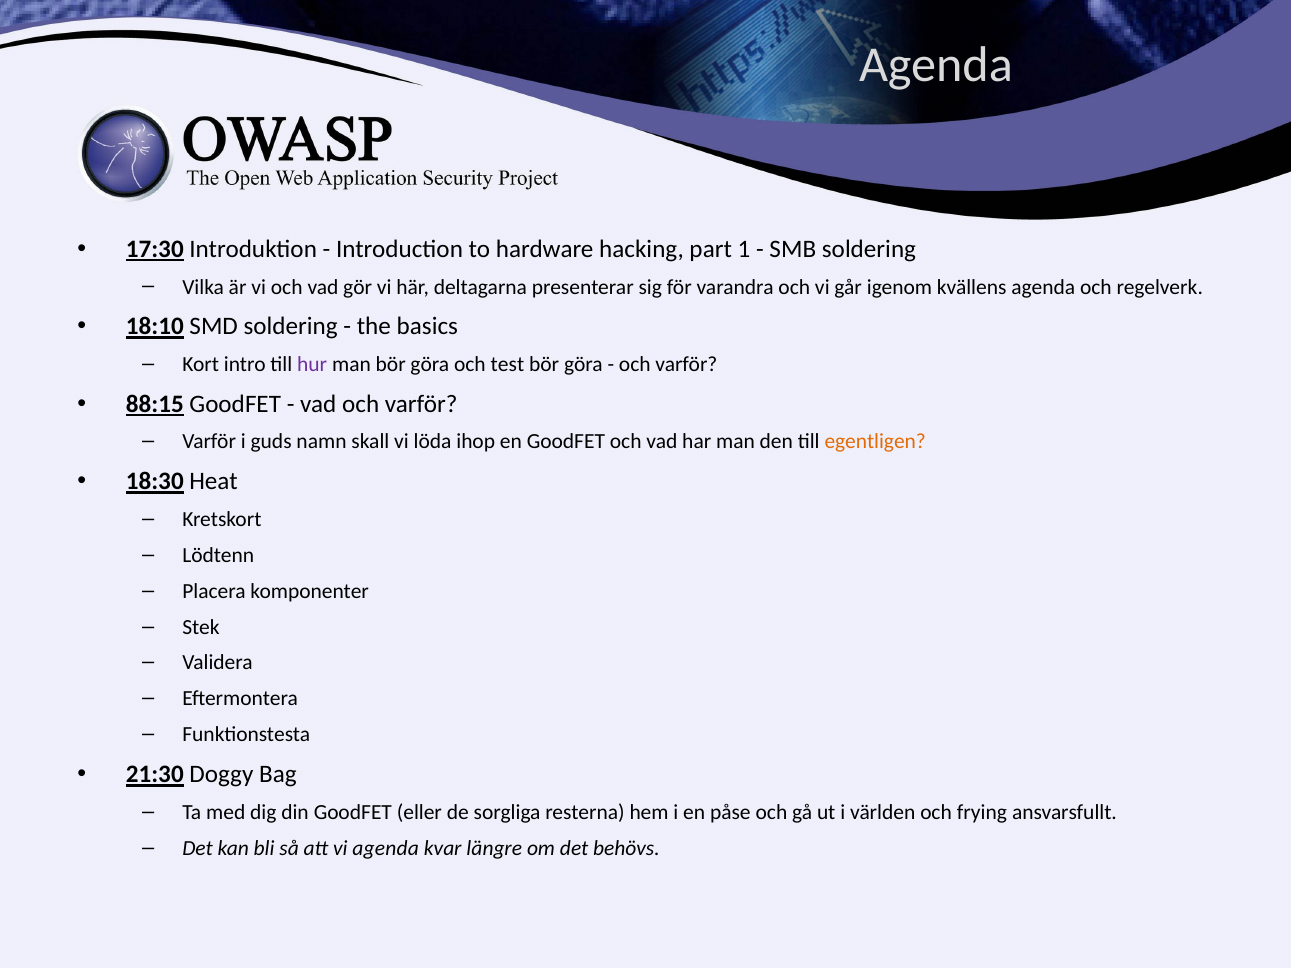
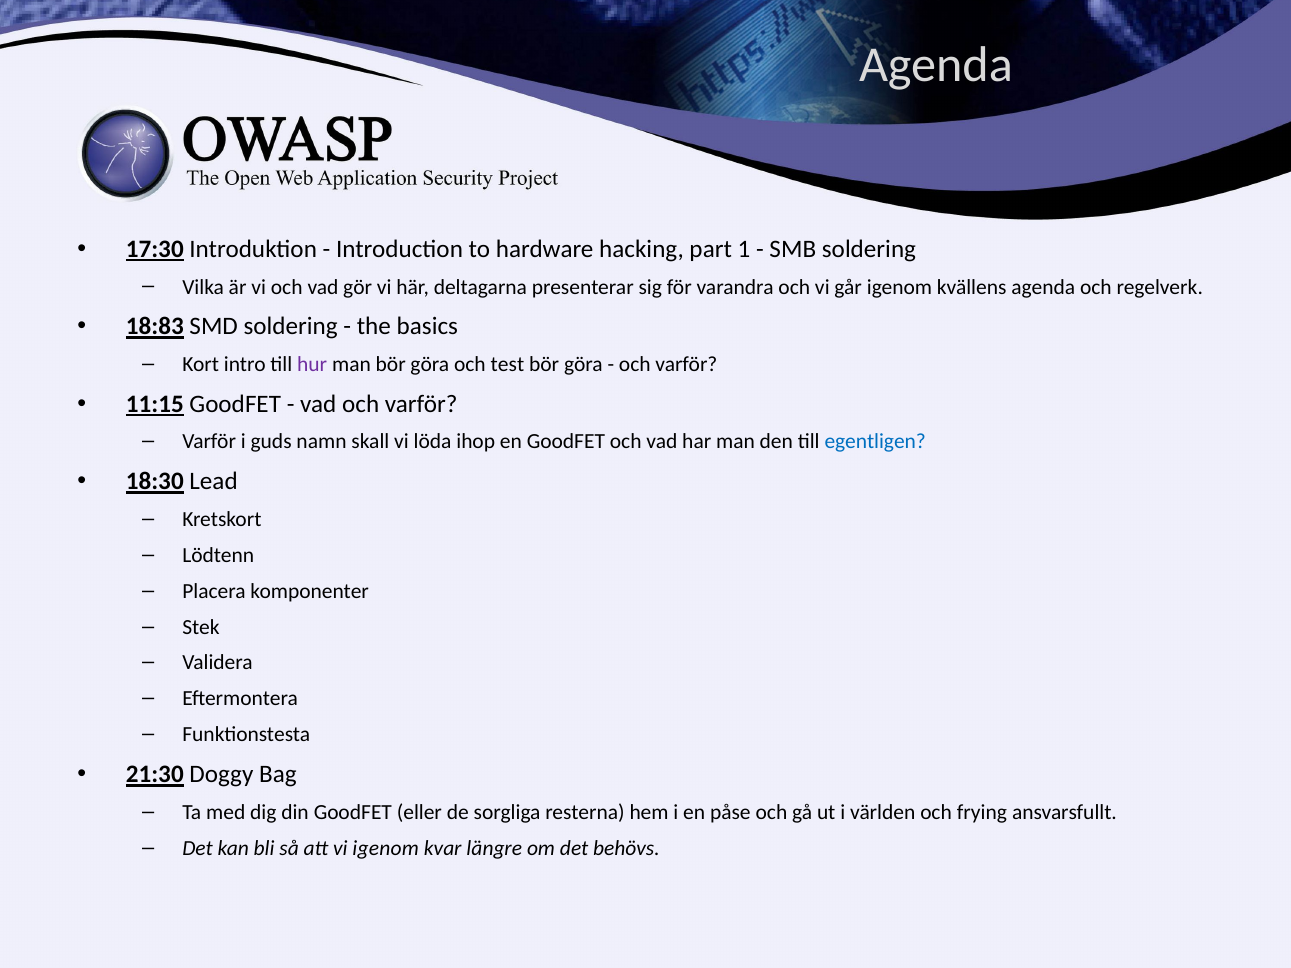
18:10: 18:10 -> 18:83 (155, 327)
88:15: 88:15 -> 11:15 (155, 404)
egentligen colour: orange -> blue (875, 442)
Heat: Heat -> Lead (214, 482)
vi agenda: agenda -> igenom (386, 848)
